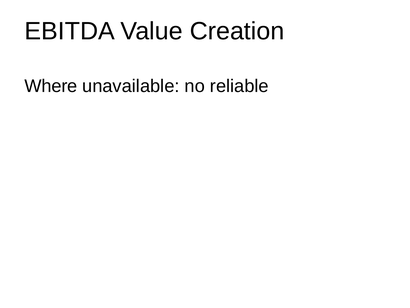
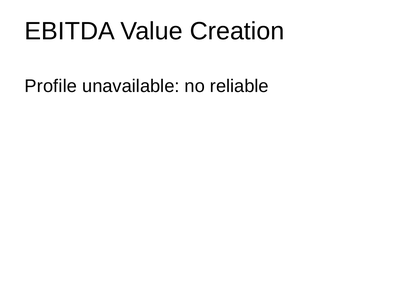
Where: Where -> Profile (51, 86)
